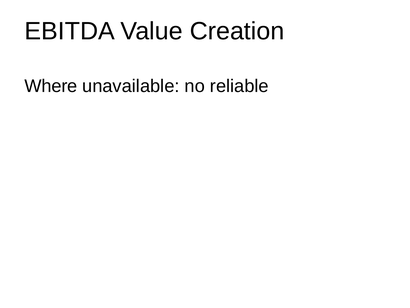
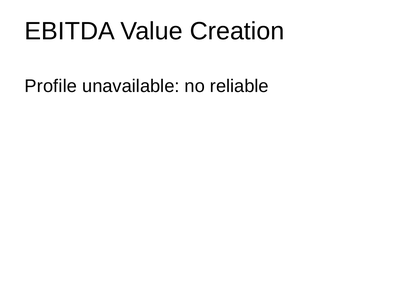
Where: Where -> Profile (51, 86)
